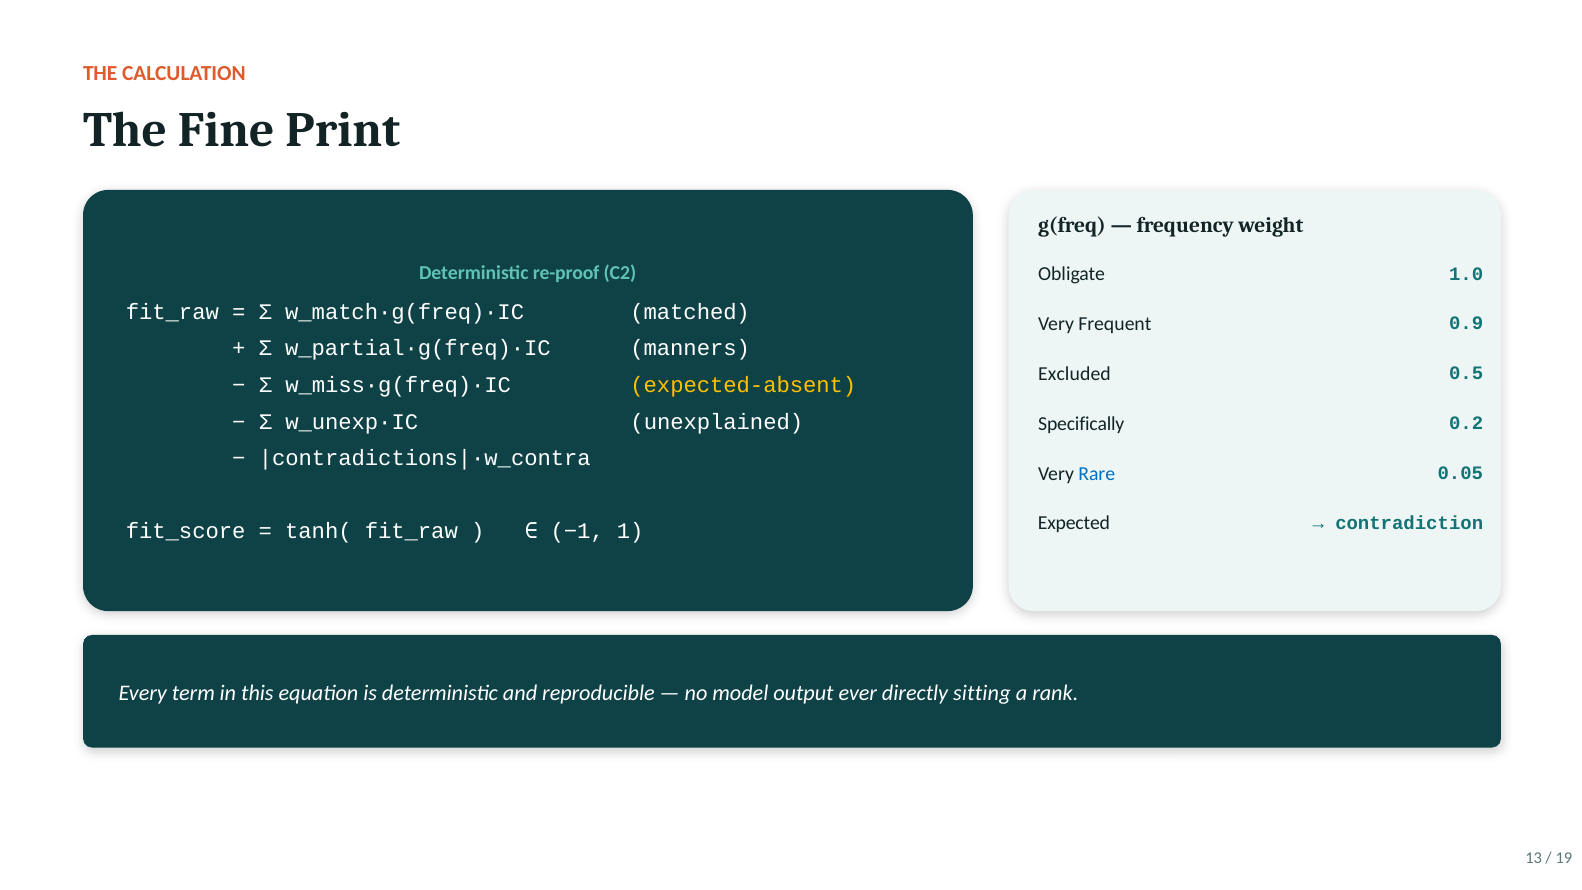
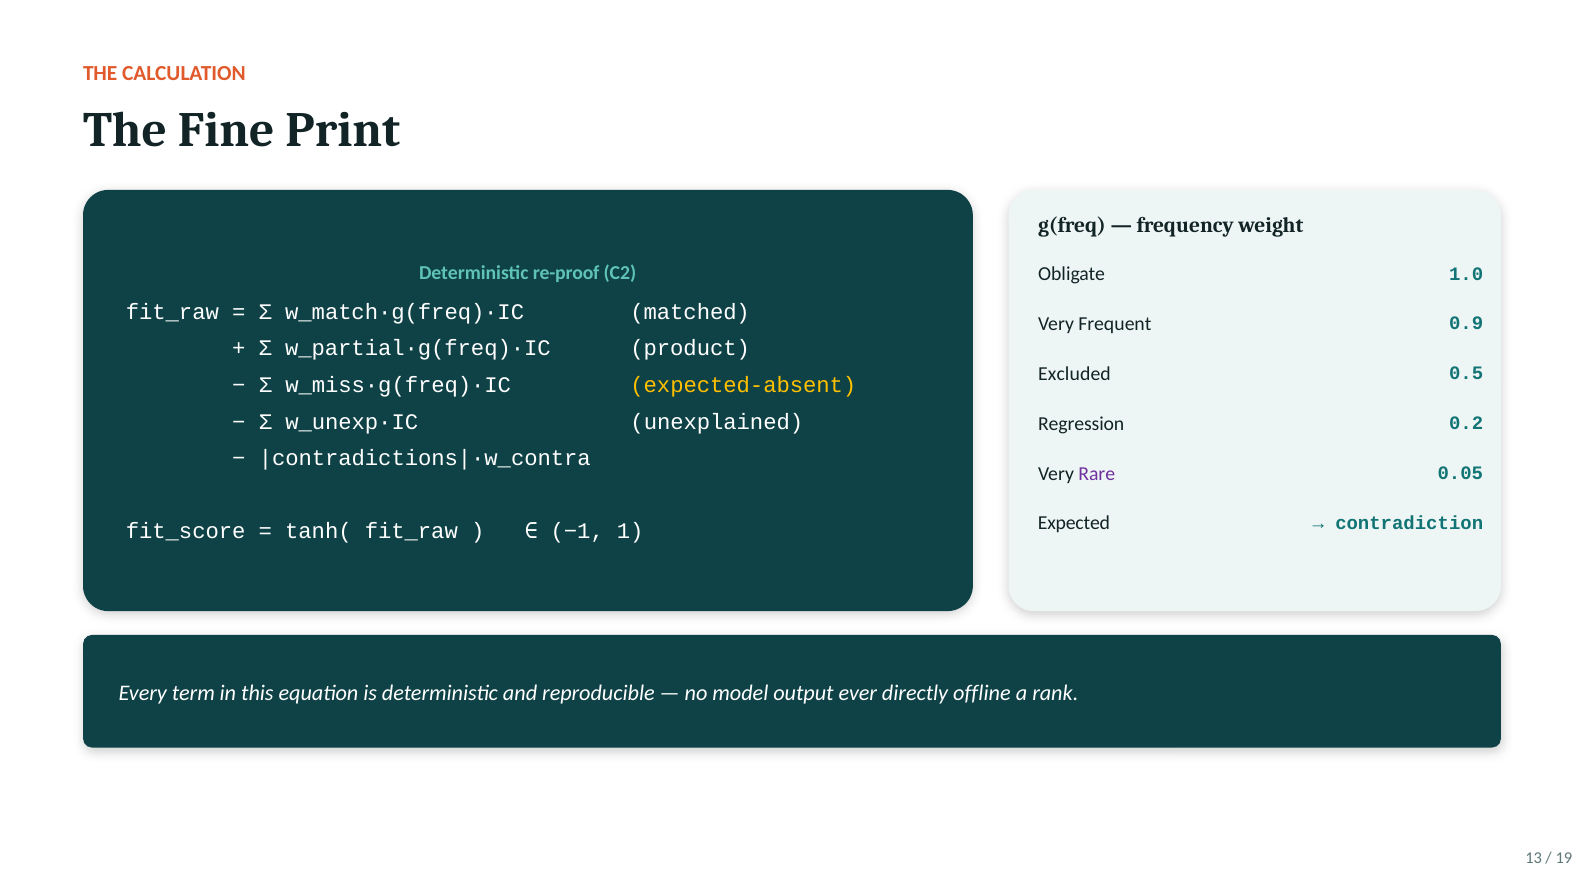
manners: manners -> product (690, 348)
Specifically: Specifically -> Regression (1081, 424)
Rare colour: blue -> purple (1097, 474)
sitting: sitting -> offline (982, 693)
